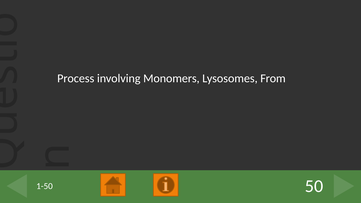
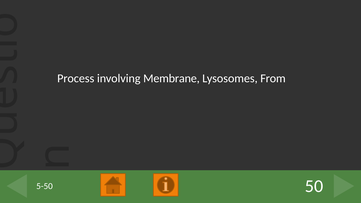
Monomers: Monomers -> Membrane (171, 79)
1-50: 1-50 -> 5-50 (44, 186)
